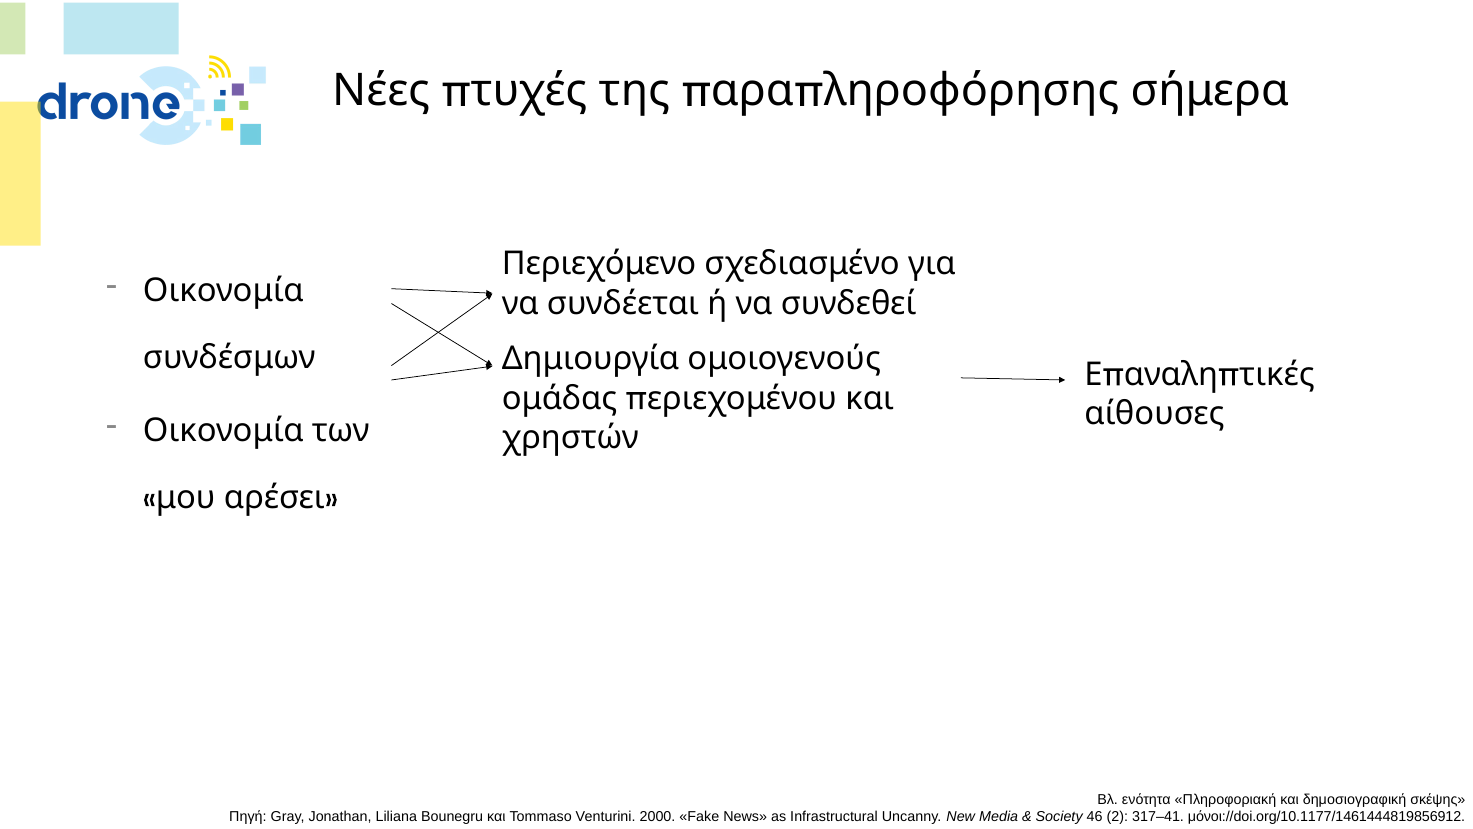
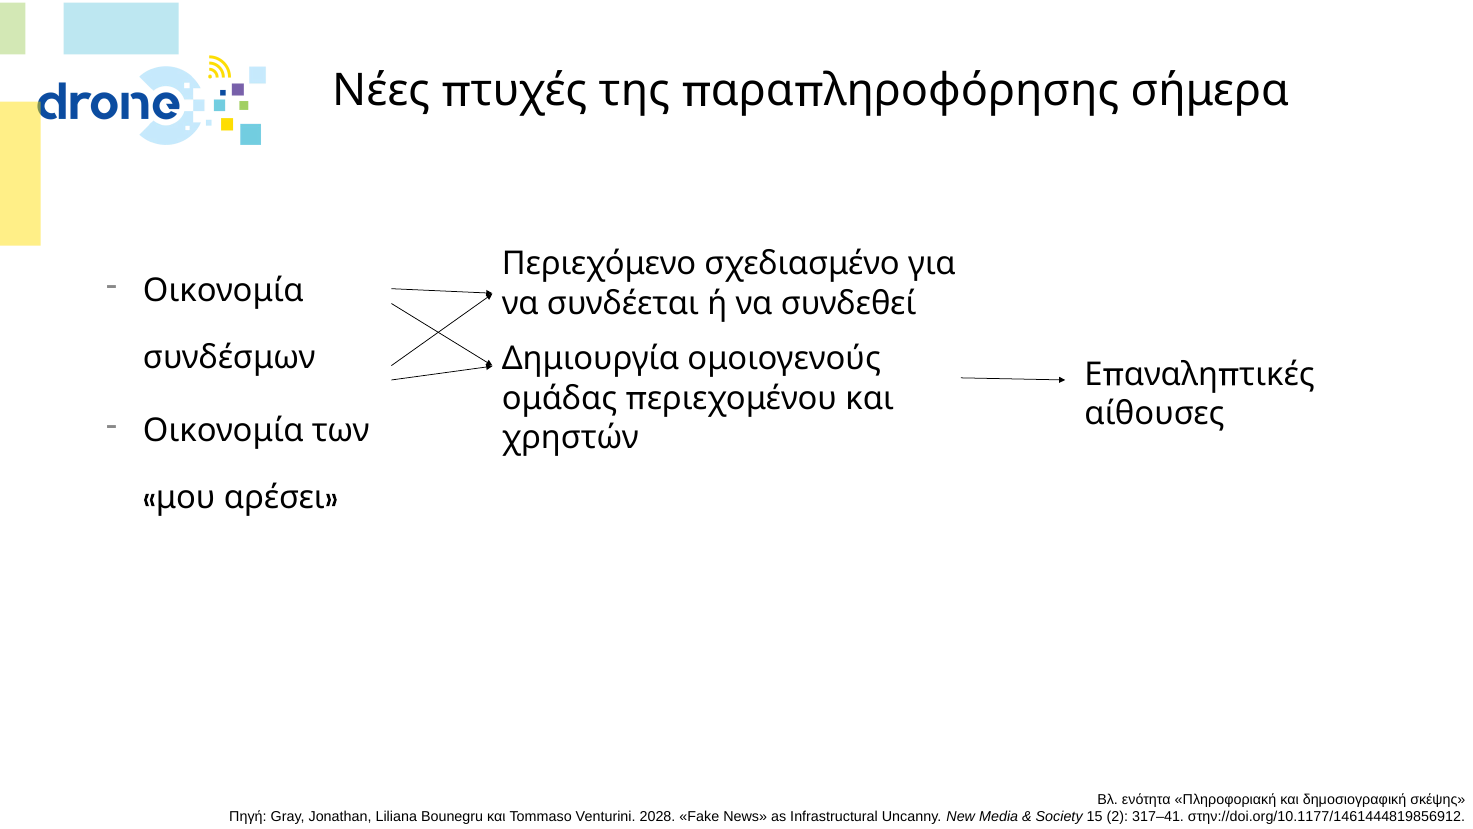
2000: 2000 -> 2028 (657, 817)
46: 46 -> 15 (1095, 817)
μόνοι://doi.org/10.1177/1461444819856912: μόνοι://doi.org/10.1177/1461444819856912 -> στην://doi.org/10.1177/1461444819856912 (1326, 817)
